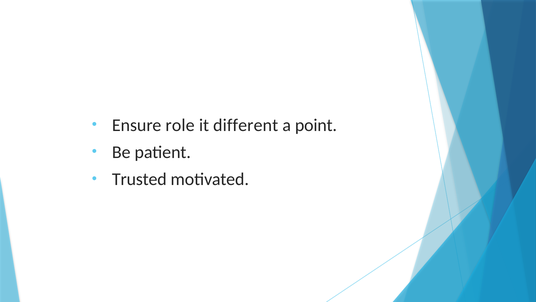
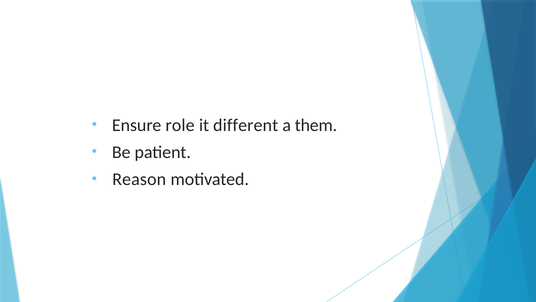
point: point -> them (316, 125)
Trusted: Trusted -> Reason (139, 179)
